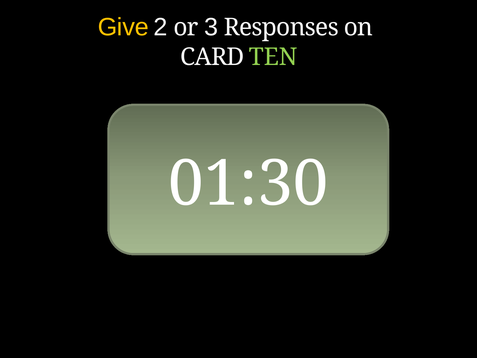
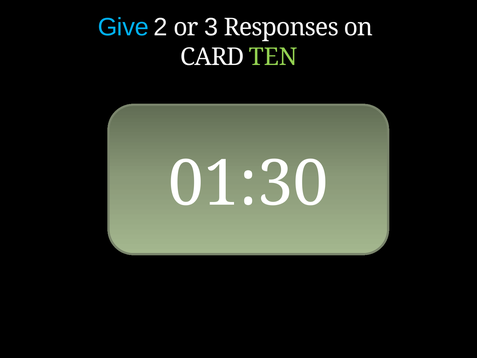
Give colour: yellow -> light blue (123, 27)
